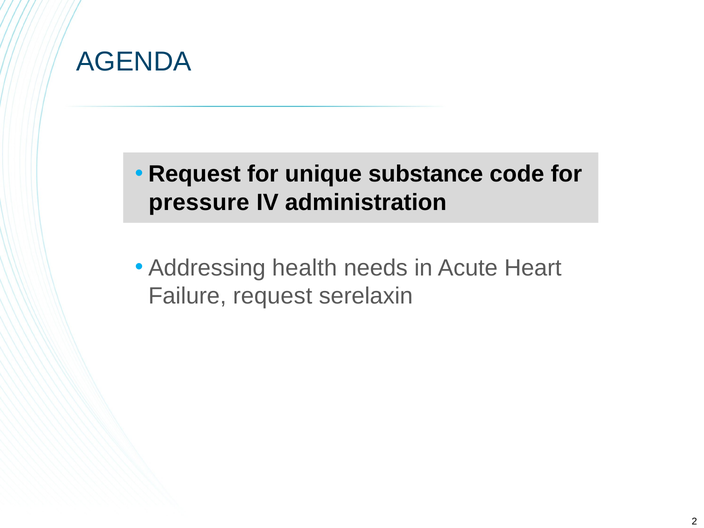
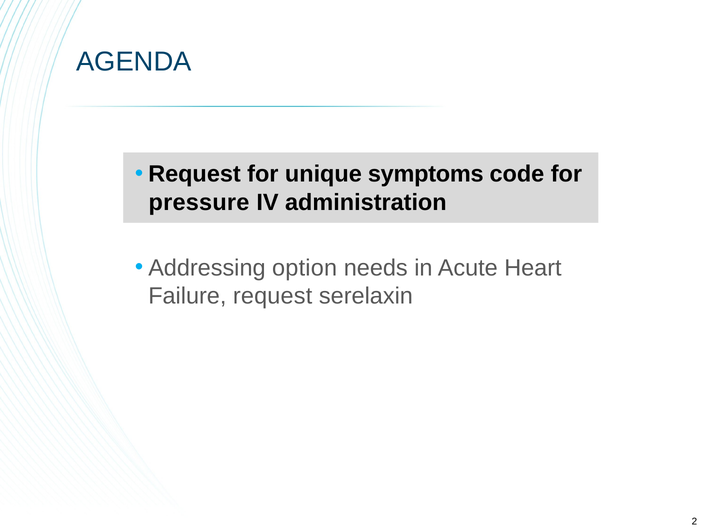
substance: substance -> symptoms (426, 174)
health: health -> option (305, 268)
